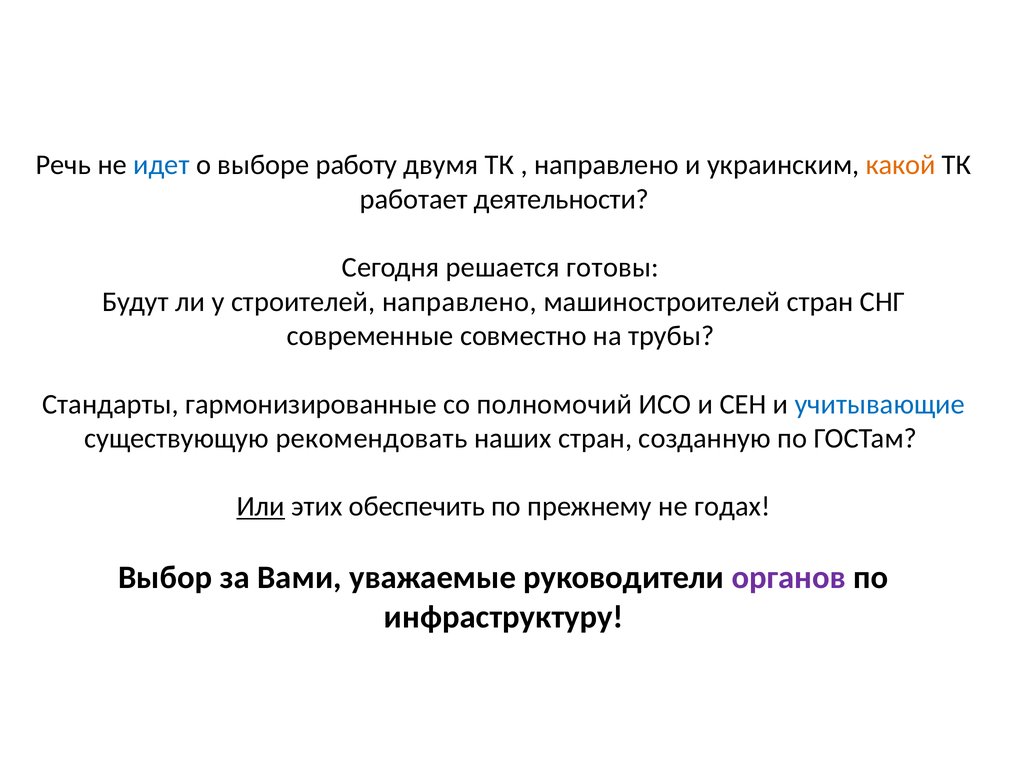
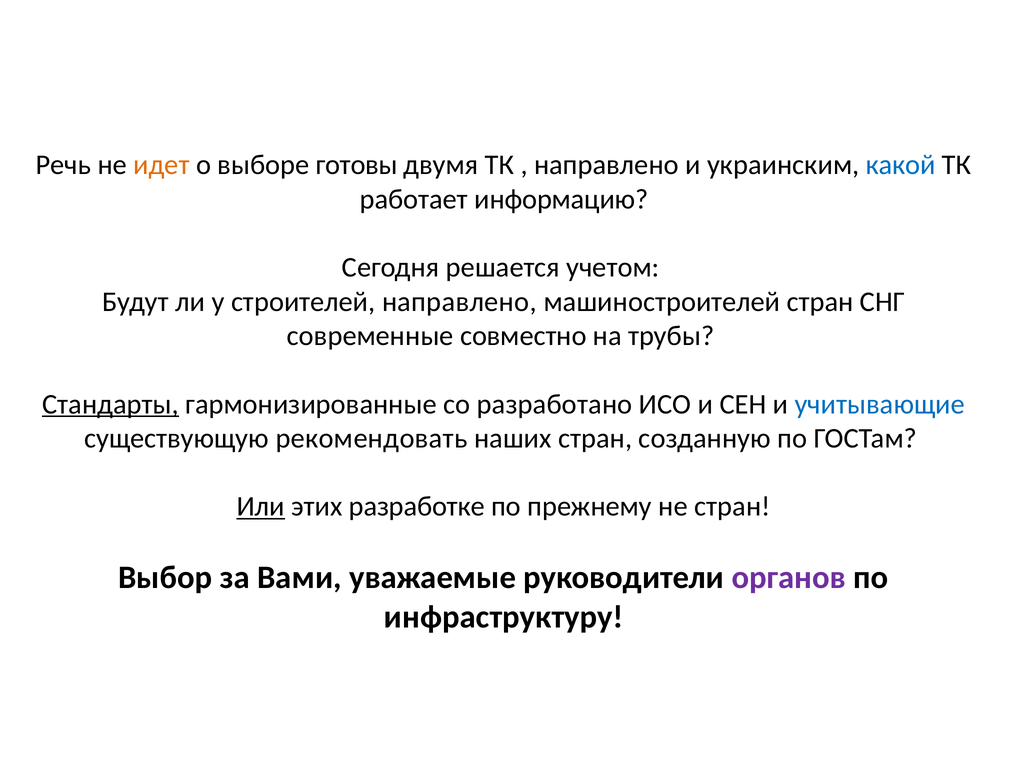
идет colour: blue -> orange (161, 165)
работу: работу -> готовы (357, 165)
какой colour: orange -> blue (901, 165)
деятельности: деятельности -> информацию (561, 199)
готовы: готовы -> учетом (613, 268)
Стандарты underline: none -> present (110, 404)
полномочий: полномочий -> разработано (555, 404)
обеспечить: обеспечить -> разработке (417, 507)
не годах: годах -> стран (732, 507)
